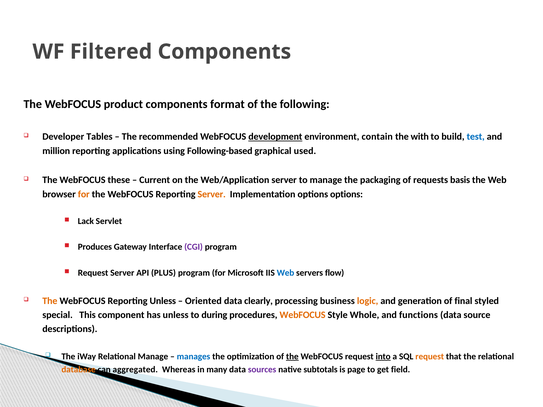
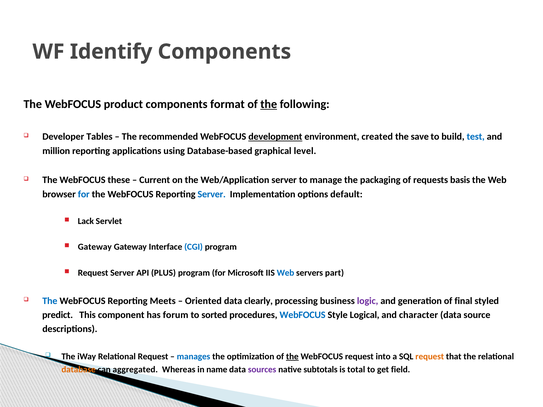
Filtered: Filtered -> Identify (111, 52)
the underline: none -> present (269, 104)
contain: contain -> created (377, 137)
with: with -> save (420, 137)
Following-based: Following-based -> Database-based (220, 151)
used: used -> level (305, 151)
for colour: orange -> blue (84, 194)
Server colour: orange -> blue (212, 194)
options options: options -> default (346, 194)
Produces: Produces -> Gateway (95, 247)
CGI colour: purple -> blue (194, 247)
flow: flow -> part (334, 273)
The colour: orange -> blue (50, 301)
Reporting Unless: Unless -> Meets (163, 301)
logic colour: orange -> purple (368, 301)
special: special -> predict (58, 315)
has unless: unless -> forum (176, 315)
during: during -> sorted (214, 315)
WebFOCUS colour: orange -> blue (303, 315)
Whole: Whole -> Logical (365, 315)
functions: functions -> character (419, 315)
Relational Manage: Manage -> Request (153, 357)
into underline: present -> none (383, 357)
many: many -> name (217, 370)
page: page -> total (356, 370)
